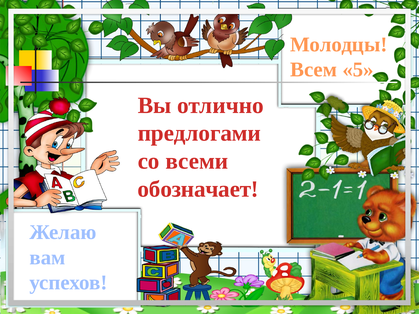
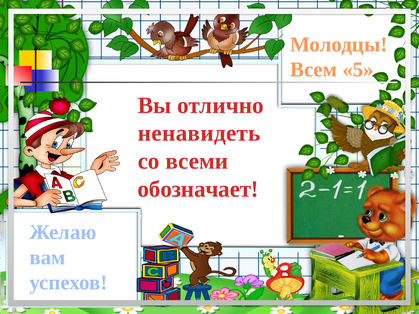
предлогами: предлогами -> ненавидеть (199, 133)
